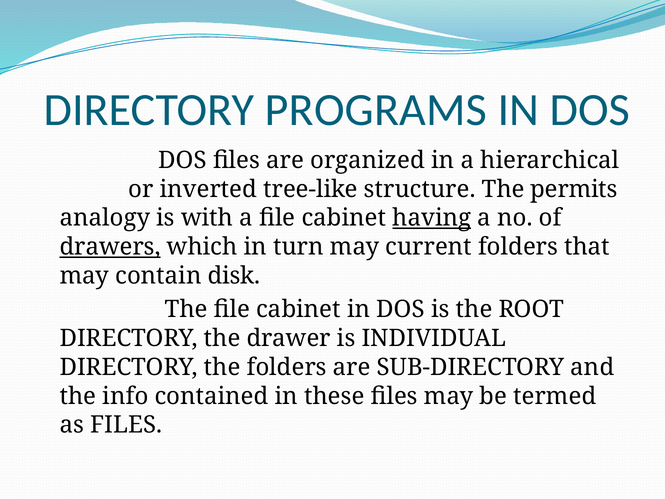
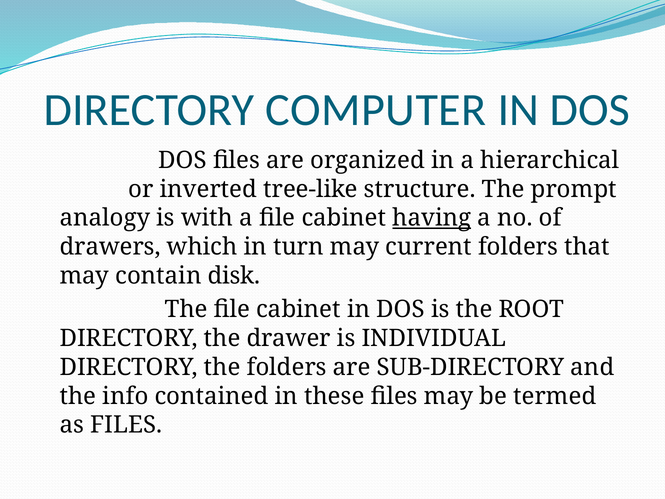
PROGRAMS: PROGRAMS -> COMPUTER (376, 110)
permits: permits -> prompt (574, 189)
drawers underline: present -> none (110, 247)
